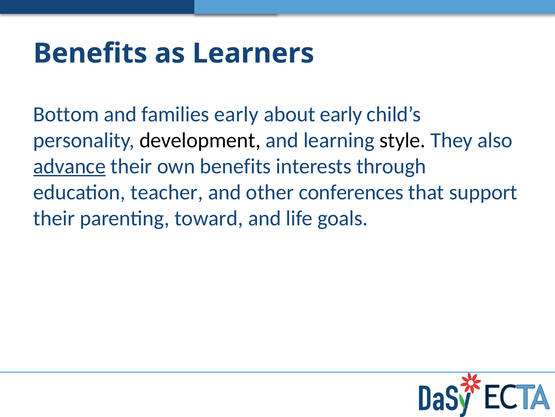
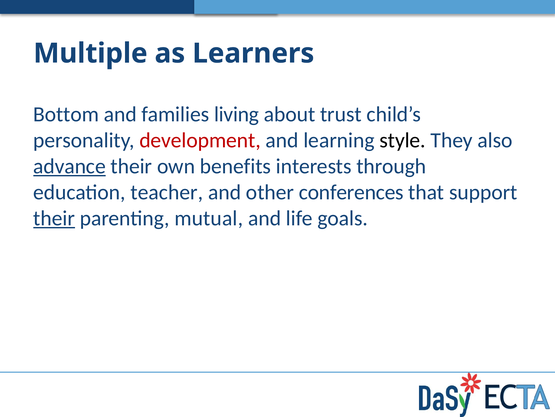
Benefits: Benefits -> Multiple (90, 53)
families early: early -> living (237, 114)
about early: early -> trust (341, 114)
development colour: black -> red (200, 140)
their underline: none -> present (54, 218)
toward: toward -> mutual (209, 218)
